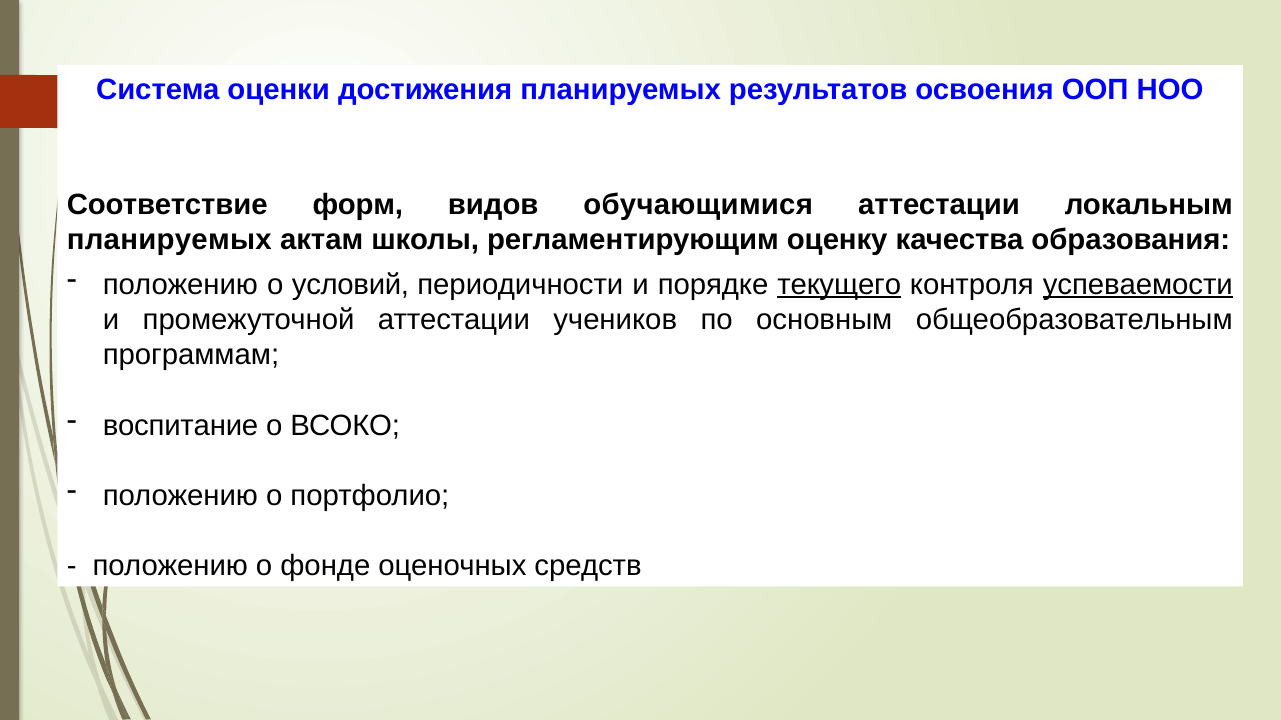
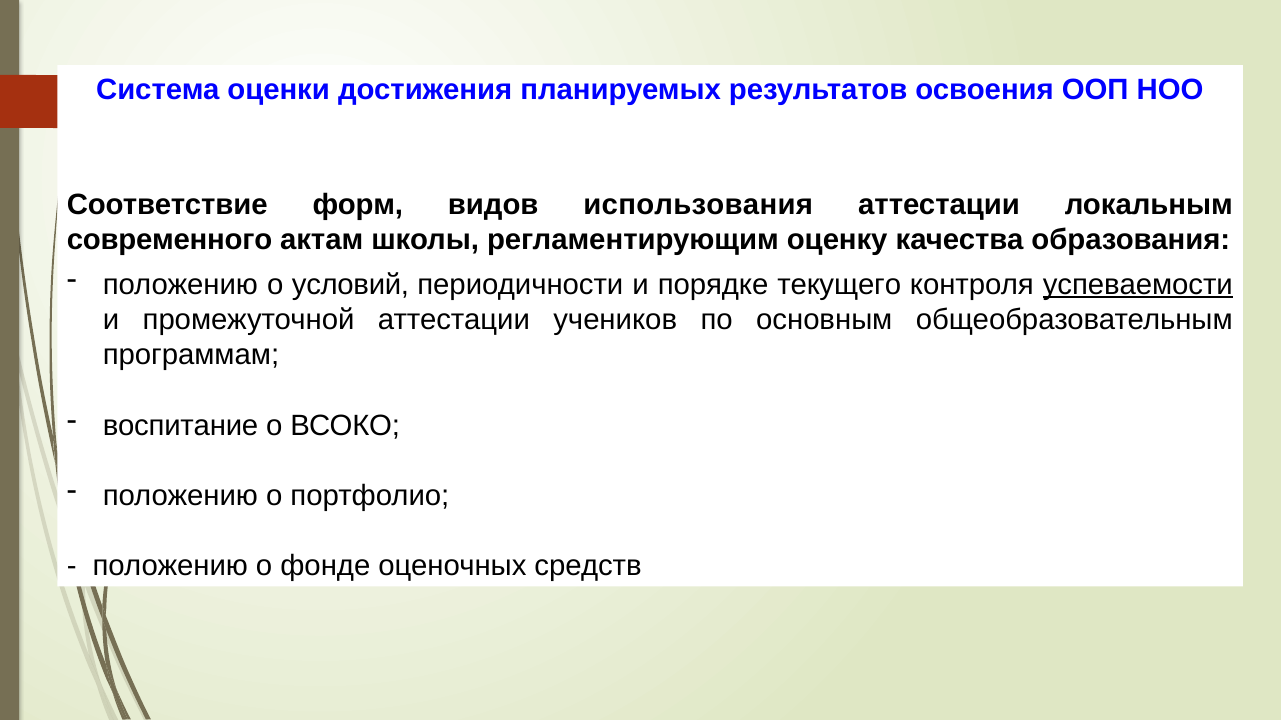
обучающимися: обучающимися -> использования (698, 205)
планируемых: планируемых -> современного (169, 240)
текущего underline: present -> none (839, 285)
